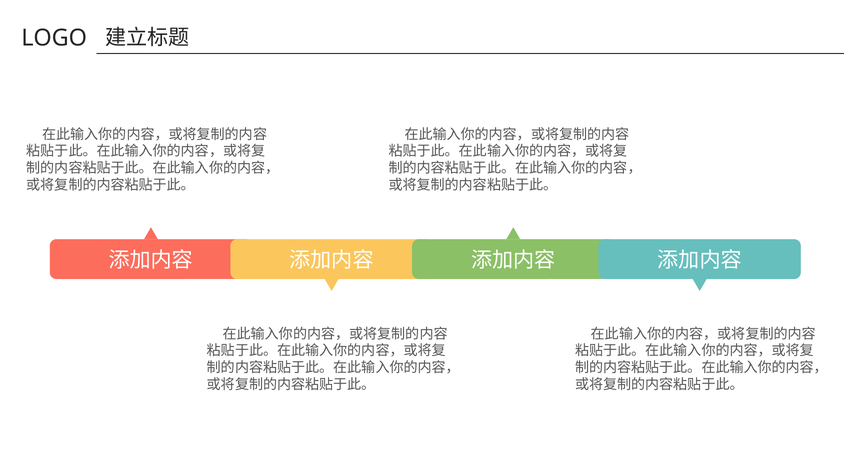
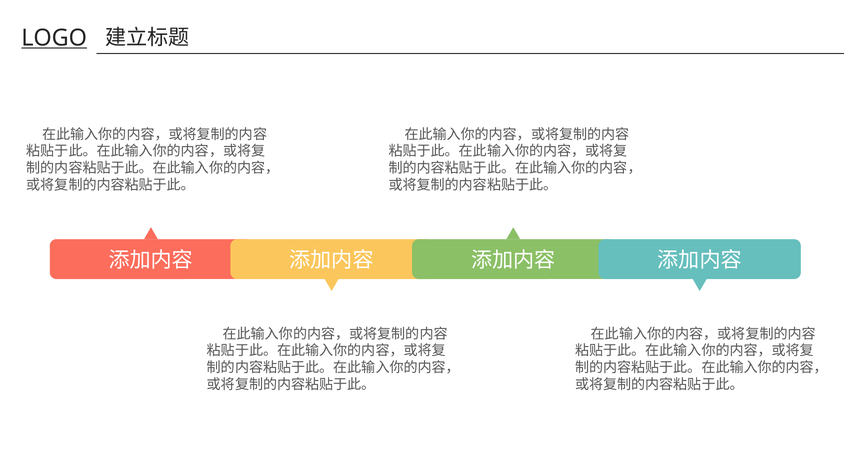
LOGO underline: none -> present (54, 38)
